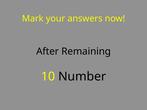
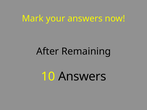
10 Number: Number -> Answers (82, 77)
